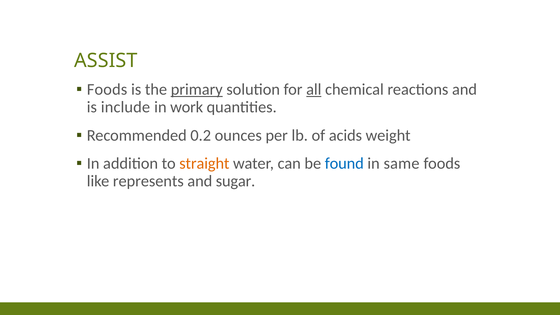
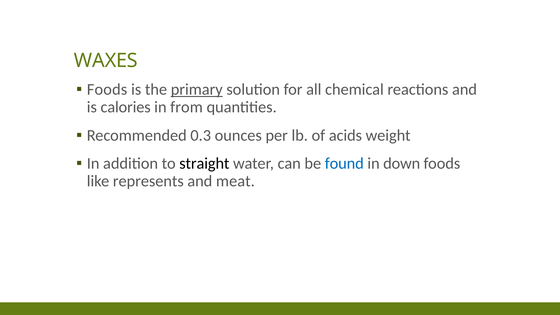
ASSIST: ASSIST -> WAXES (106, 61)
all underline: present -> none (314, 90)
include: include -> calories (126, 107)
work: work -> from (187, 107)
0.2: 0.2 -> 0.3 (201, 135)
straight colour: orange -> black (204, 163)
same: same -> down (402, 163)
sugar: sugar -> meat (235, 181)
